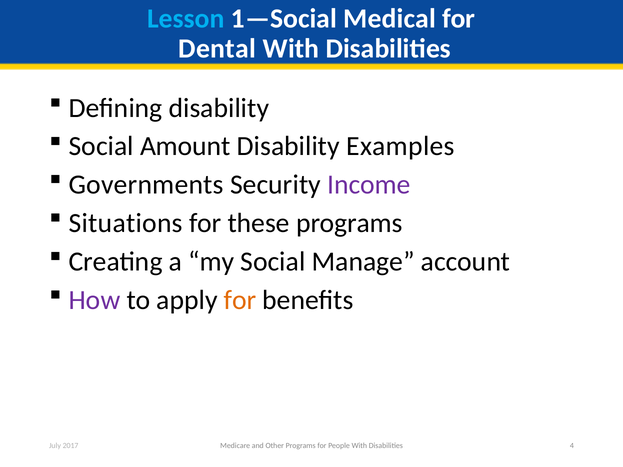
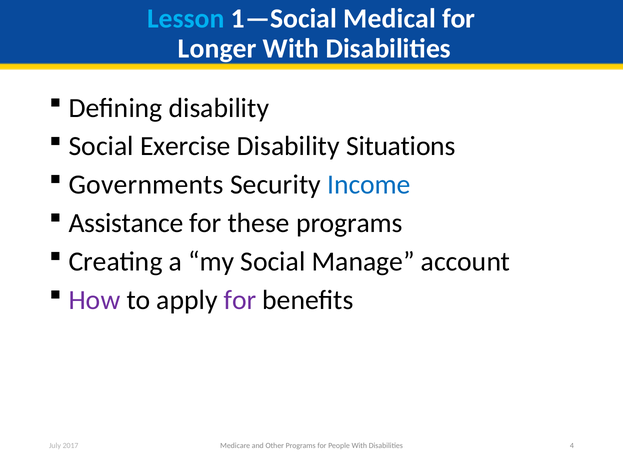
Dental: Dental -> Longer (217, 49)
Amount: Amount -> Exercise (185, 146)
Examples: Examples -> Situations (401, 146)
Income colour: purple -> blue (369, 185)
Situations: Situations -> Assistance (126, 223)
for colour: orange -> purple (240, 300)
